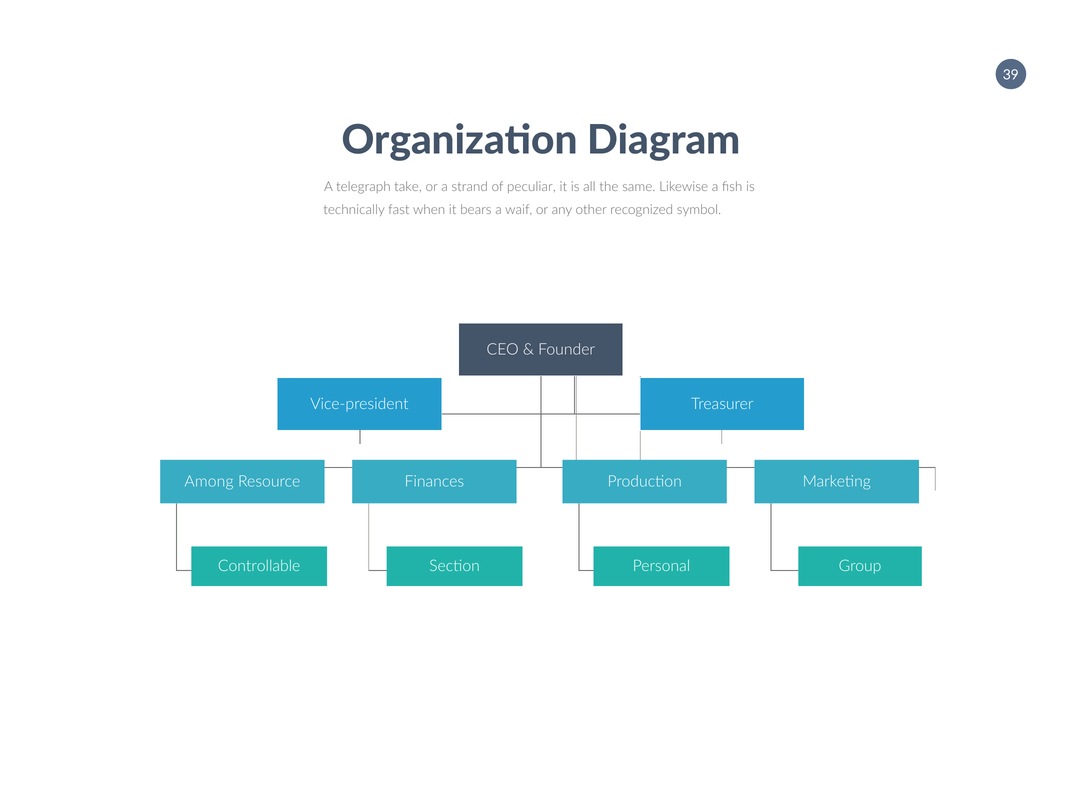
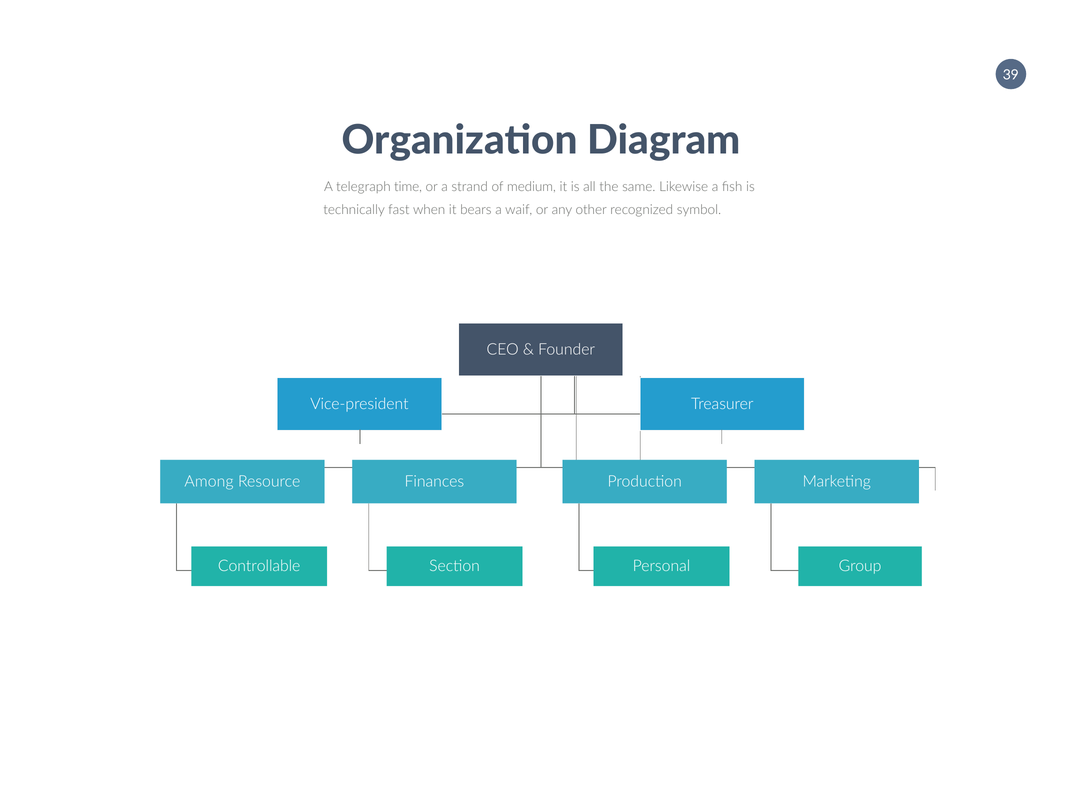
take: take -> time (408, 187)
peculiar: peculiar -> medium (531, 187)
